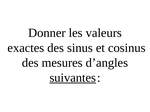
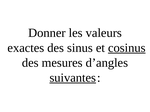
cosinus underline: none -> present (127, 48)
